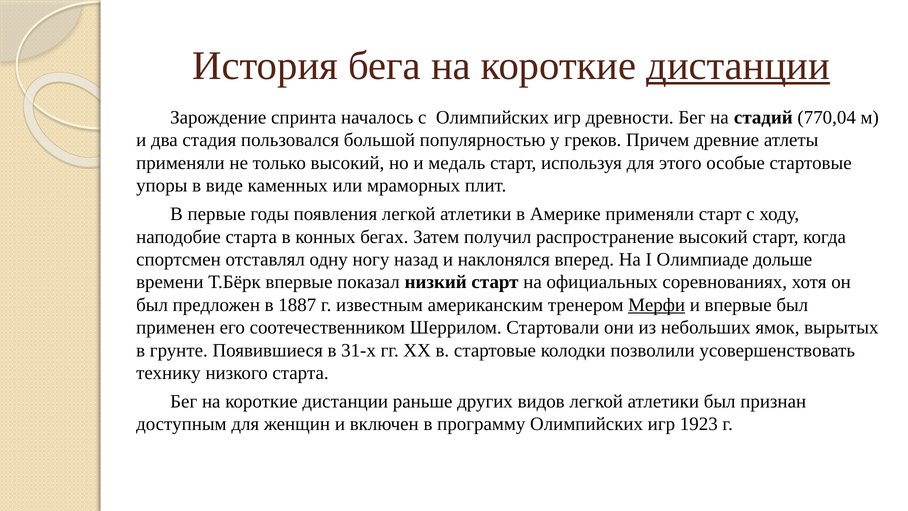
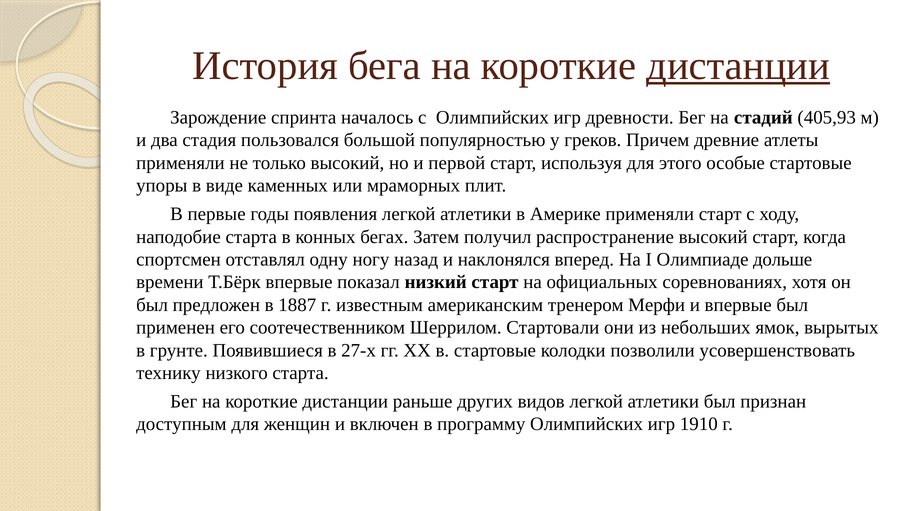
770,04: 770,04 -> 405,93 (827, 117)
медаль: медаль -> первой (457, 163)
Мерфи underline: present -> none (657, 305)
31-х: 31-х -> 27-х (359, 350)
1923: 1923 -> 1910 (699, 424)
